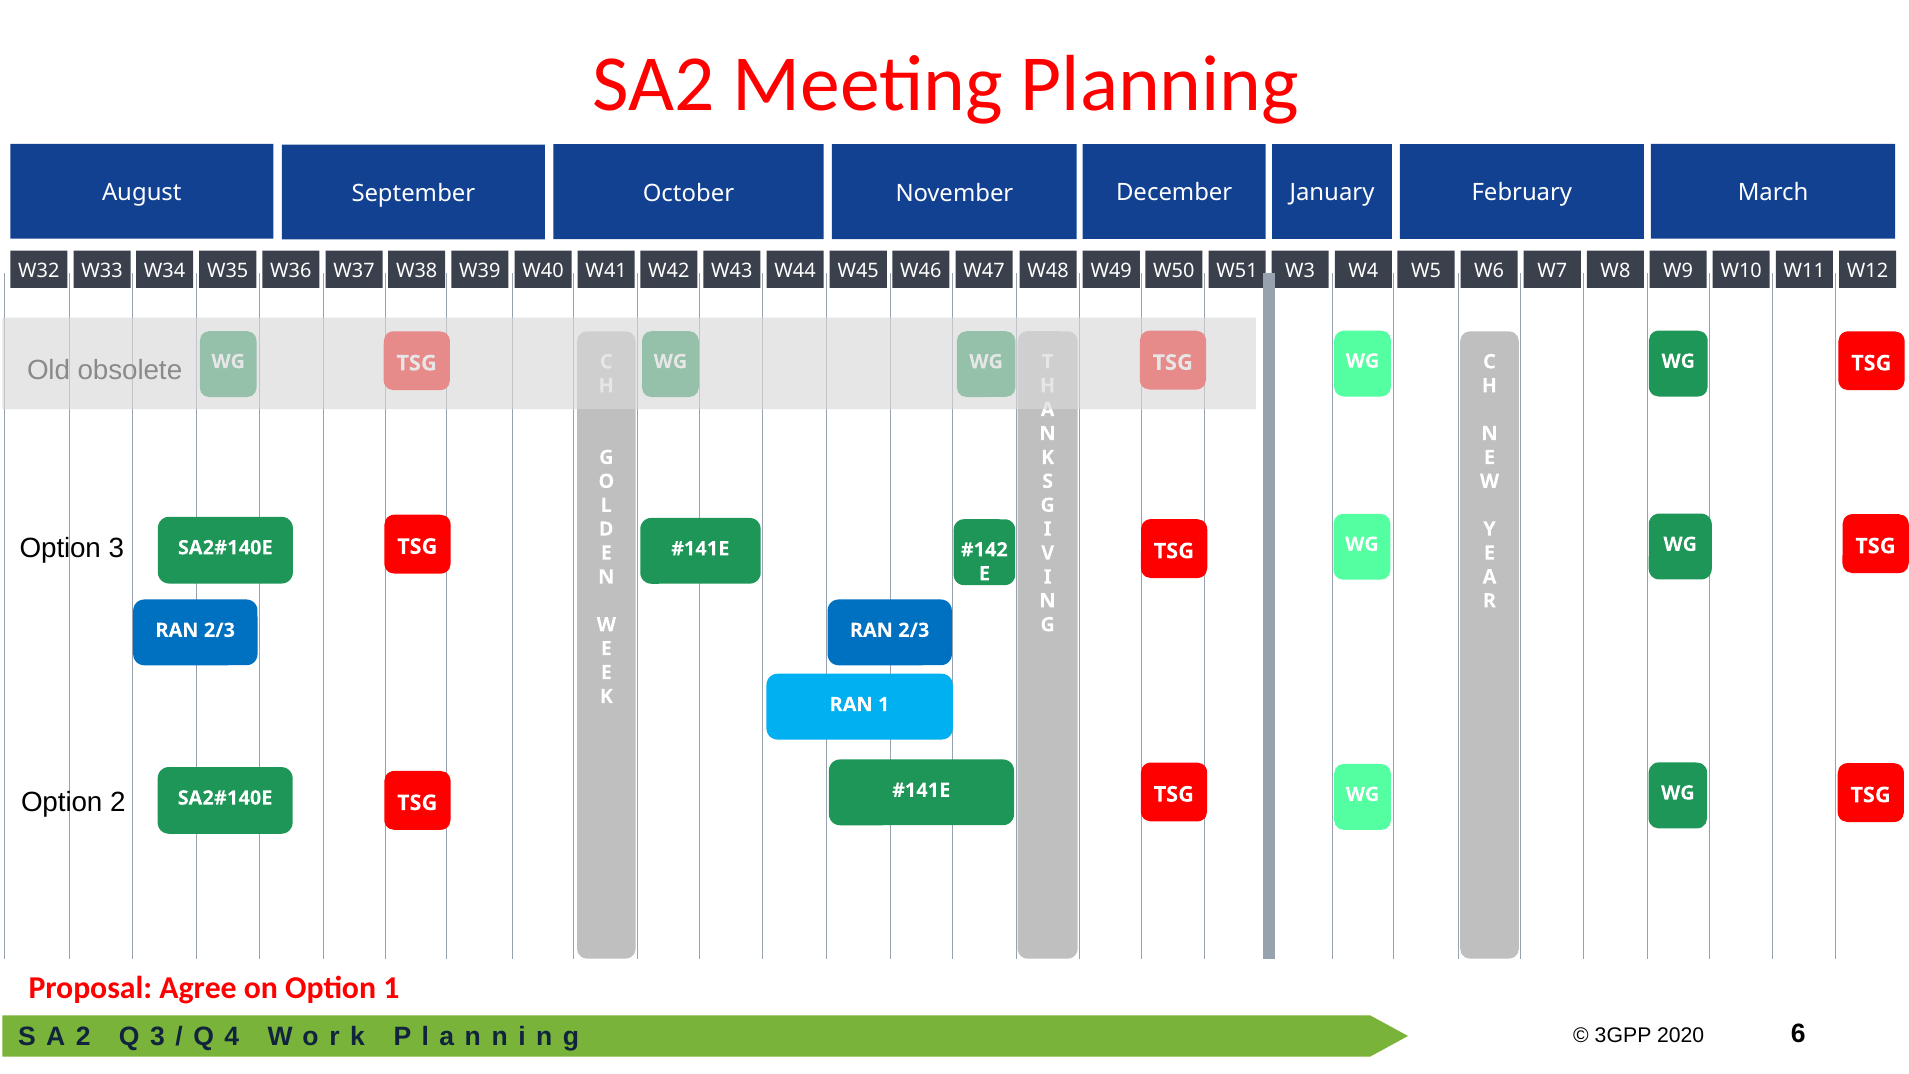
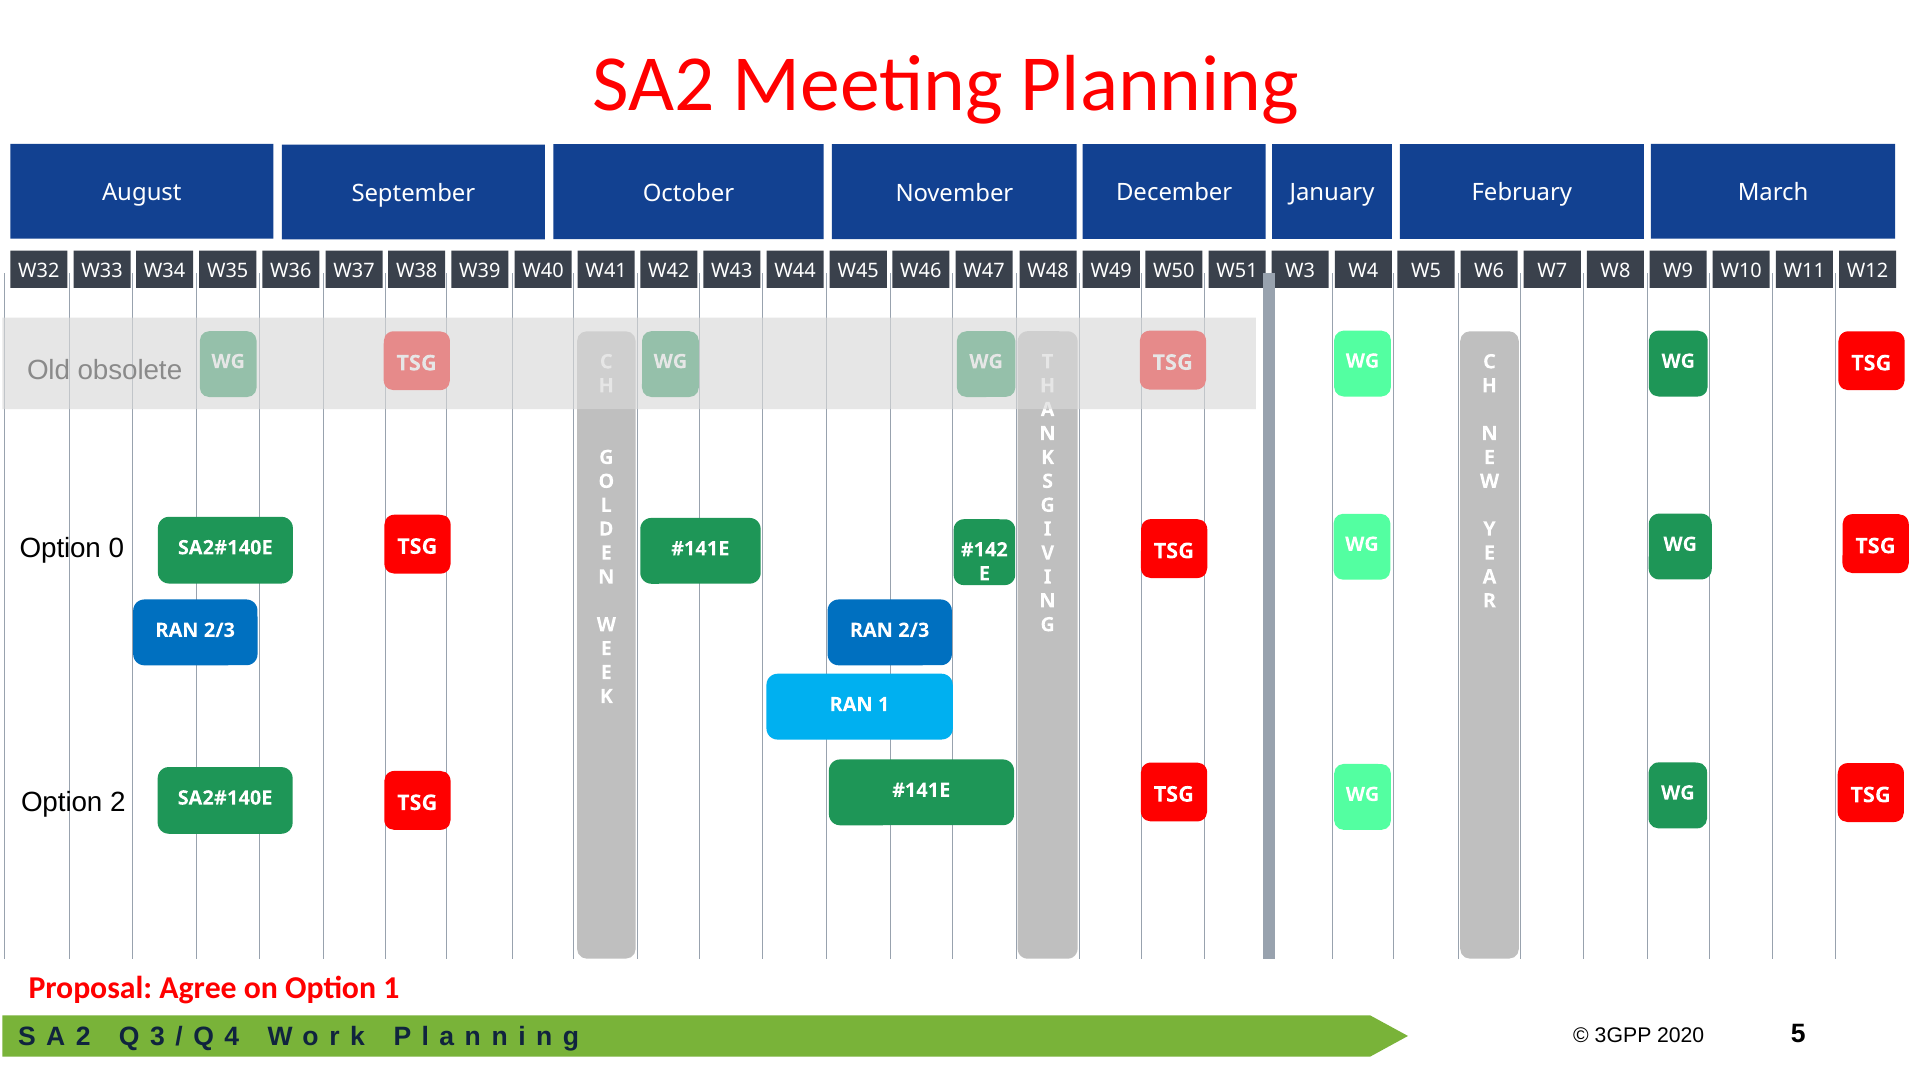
Option 3: 3 -> 0 (116, 548)
6: 6 -> 5 (1798, 1033)
